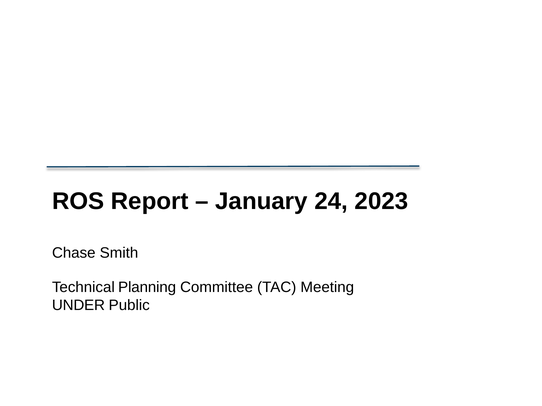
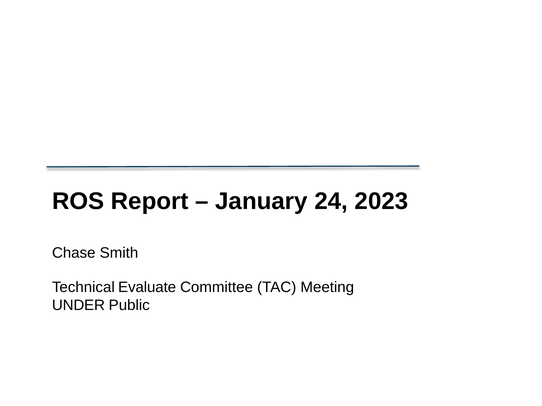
Planning: Planning -> Evaluate (147, 288)
